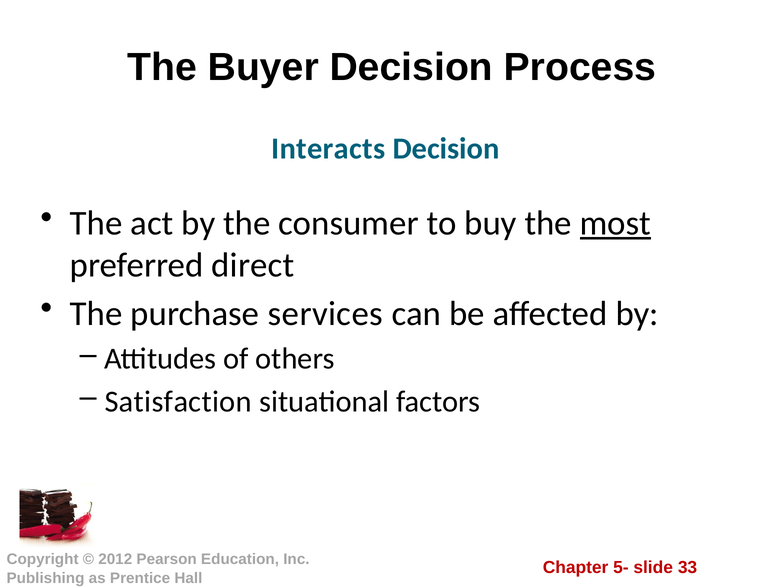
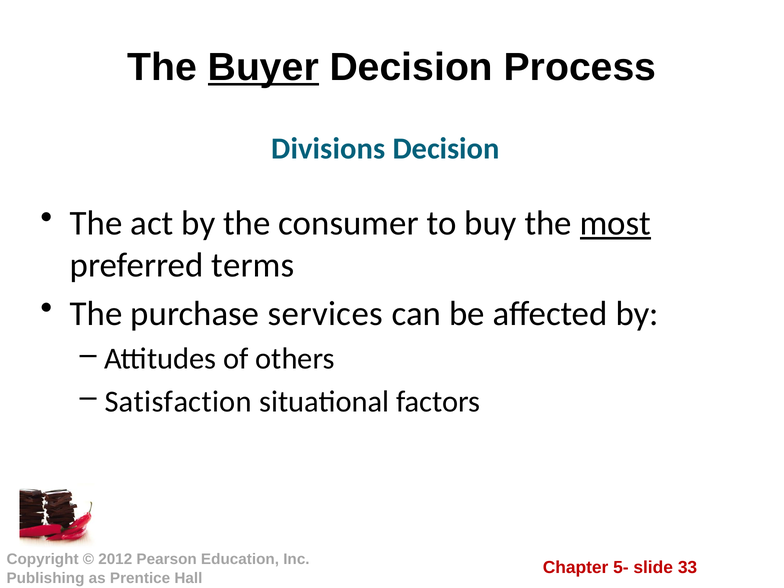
Buyer underline: none -> present (263, 67)
Interacts: Interacts -> Divisions (328, 148)
direct: direct -> terms (253, 265)
